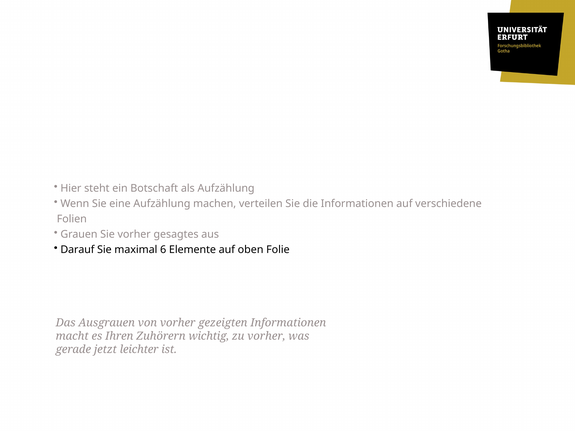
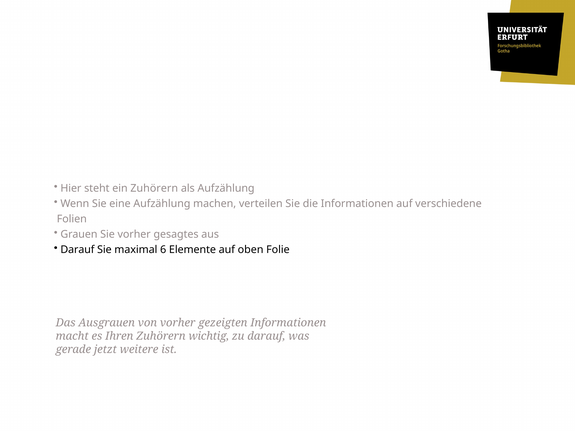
ein Botschaft: Botschaft -> Zuhörern (154, 188)
zu vorher: vorher -> darauf (266, 336)
leichter: leichter -> weitere (139, 350)
